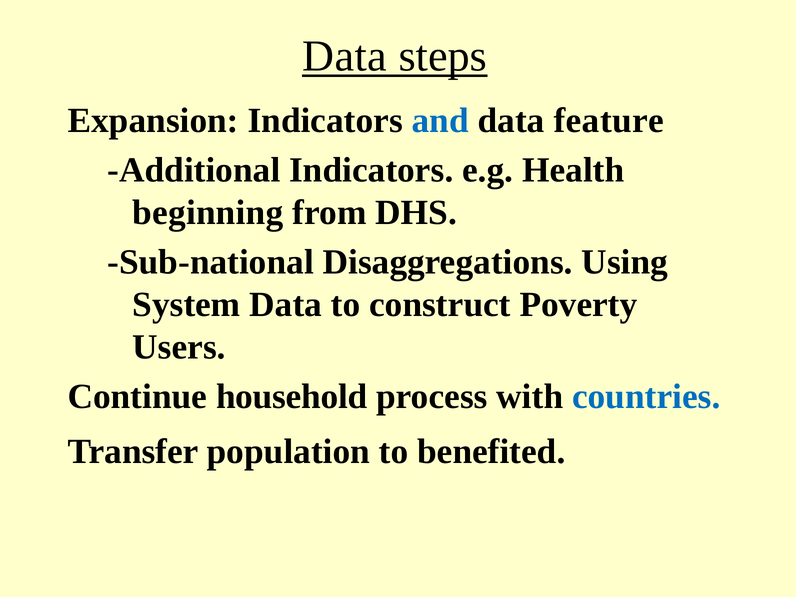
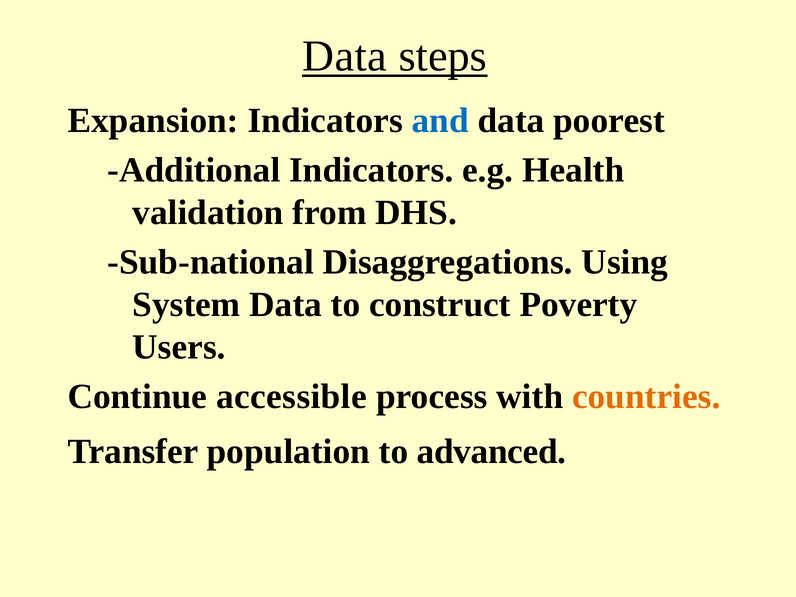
feature: feature -> poorest (609, 121)
beginning: beginning -> validation (208, 213)
household: household -> accessible (292, 397)
countries colour: blue -> orange (646, 397)
benefited: benefited -> advanced (492, 451)
